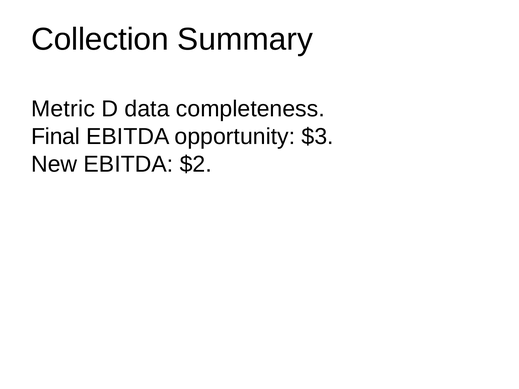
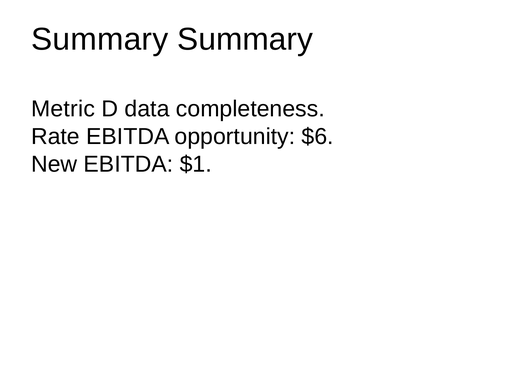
Collection: Collection -> Summary (100, 39)
Final: Final -> Rate (55, 137)
$3: $3 -> $6 (318, 137)
$2: $2 -> $1 (196, 164)
